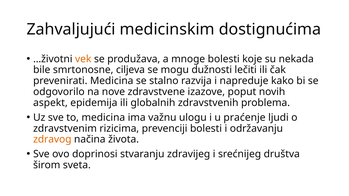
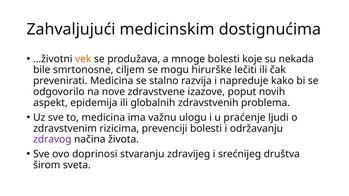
ciljeva: ciljeva -> ciljem (130, 70)
dužnosti: dužnosti -> hirurške (212, 70)
zdravog colour: orange -> purple (52, 140)
